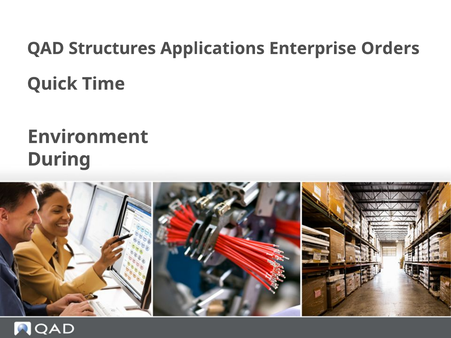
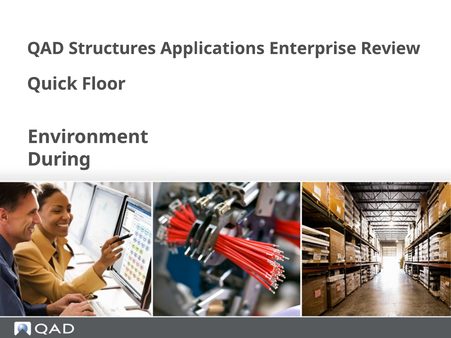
Orders: Orders -> Review (391, 49)
Time: Time -> Floor (104, 84)
